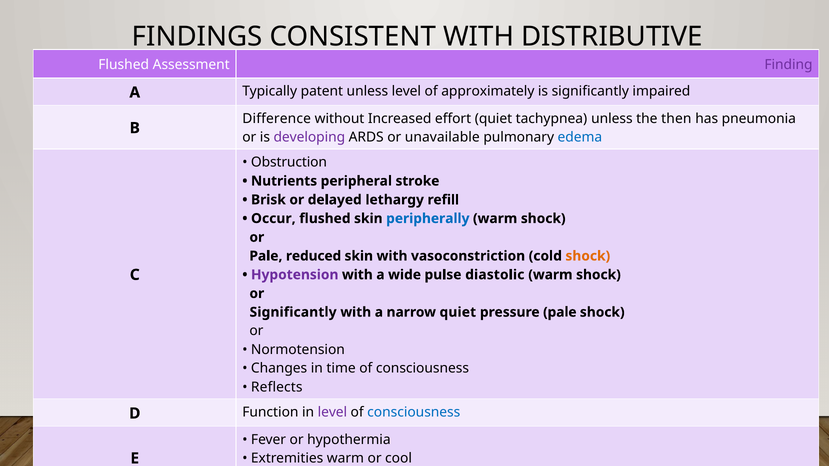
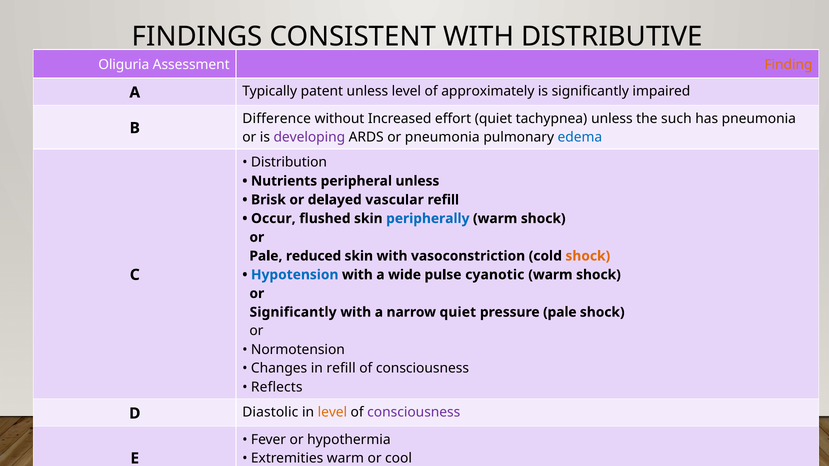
Flushed: Flushed -> Oliguria (124, 65)
Finding colour: purple -> orange (788, 65)
then: then -> such (676, 119)
or unavailable: unavailable -> pneumonia (442, 137)
Obstruction: Obstruction -> Distribution (289, 162)
peripheral stroke: stroke -> unless (417, 181)
lethargy: lethargy -> vascular (395, 200)
Hypotension colour: purple -> blue (295, 275)
diastolic: diastolic -> cyanotic (495, 275)
in time: time -> refill (341, 369)
Function: Function -> Diastolic (270, 412)
level colour: purple -> orange (332, 412)
consciousness colour: blue -> purple (414, 412)
